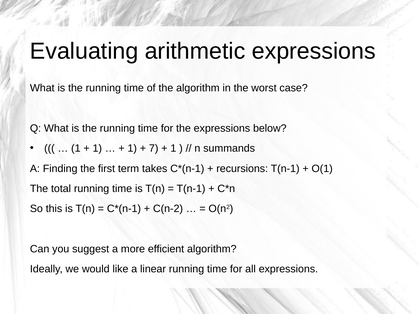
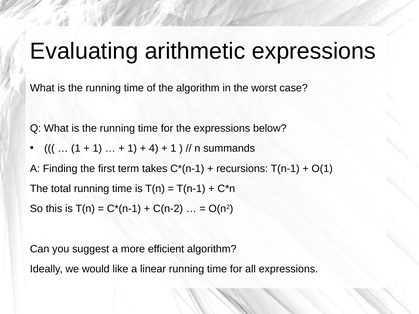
7: 7 -> 4 (154, 149)
